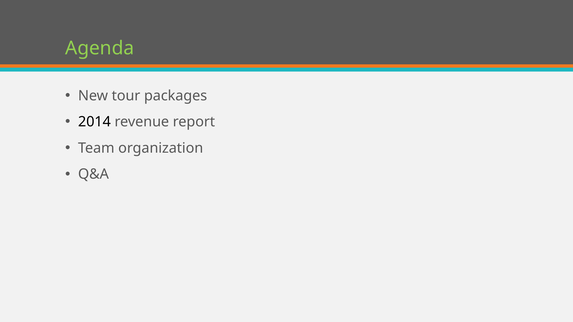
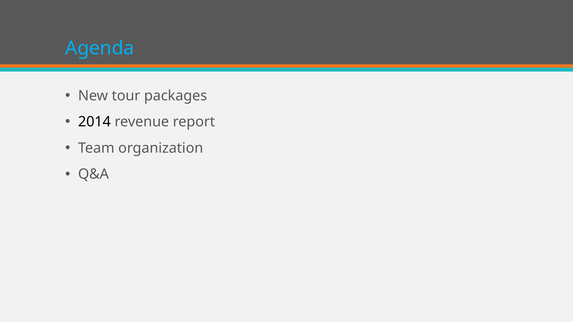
Agenda colour: light green -> light blue (100, 48)
